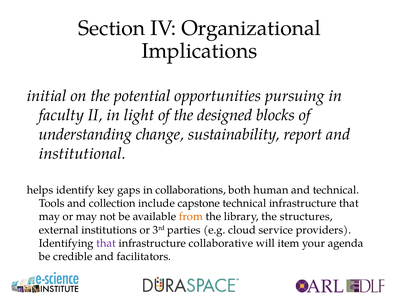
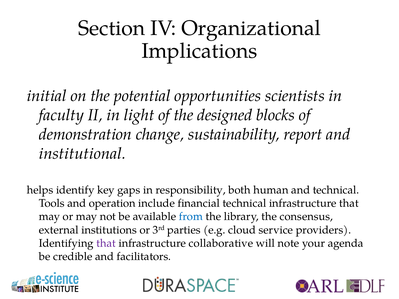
pursuing: pursuing -> scientists (295, 96)
understanding: understanding -> demonstration (85, 134)
collaborations: collaborations -> responsibility (191, 190)
collection: collection -> operation (112, 203)
capstone: capstone -> financial (199, 203)
from colour: orange -> blue (191, 217)
structures: structures -> consensus (306, 217)
item: item -> note (288, 243)
